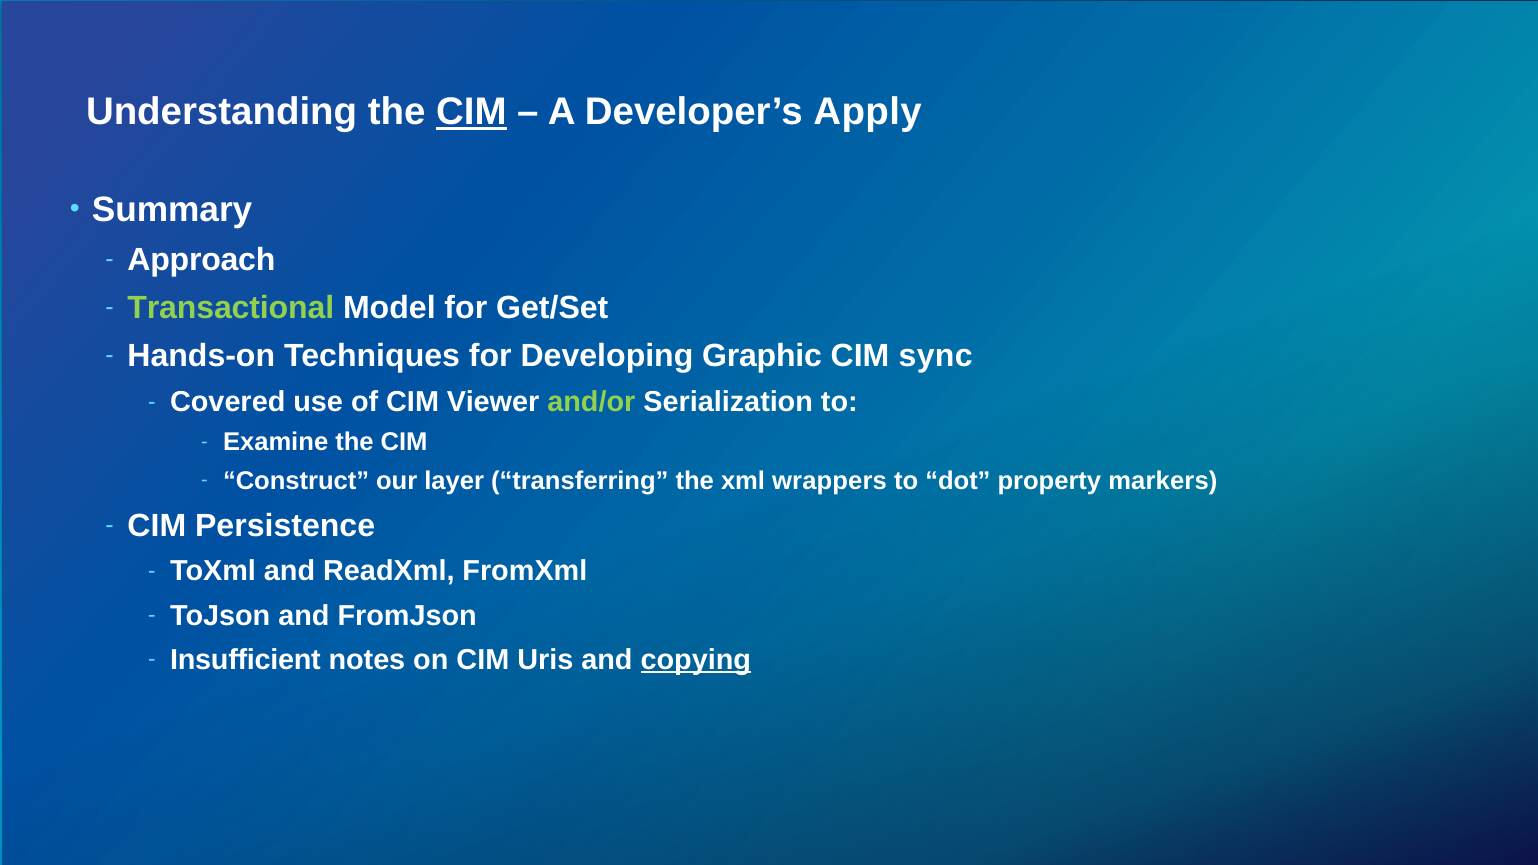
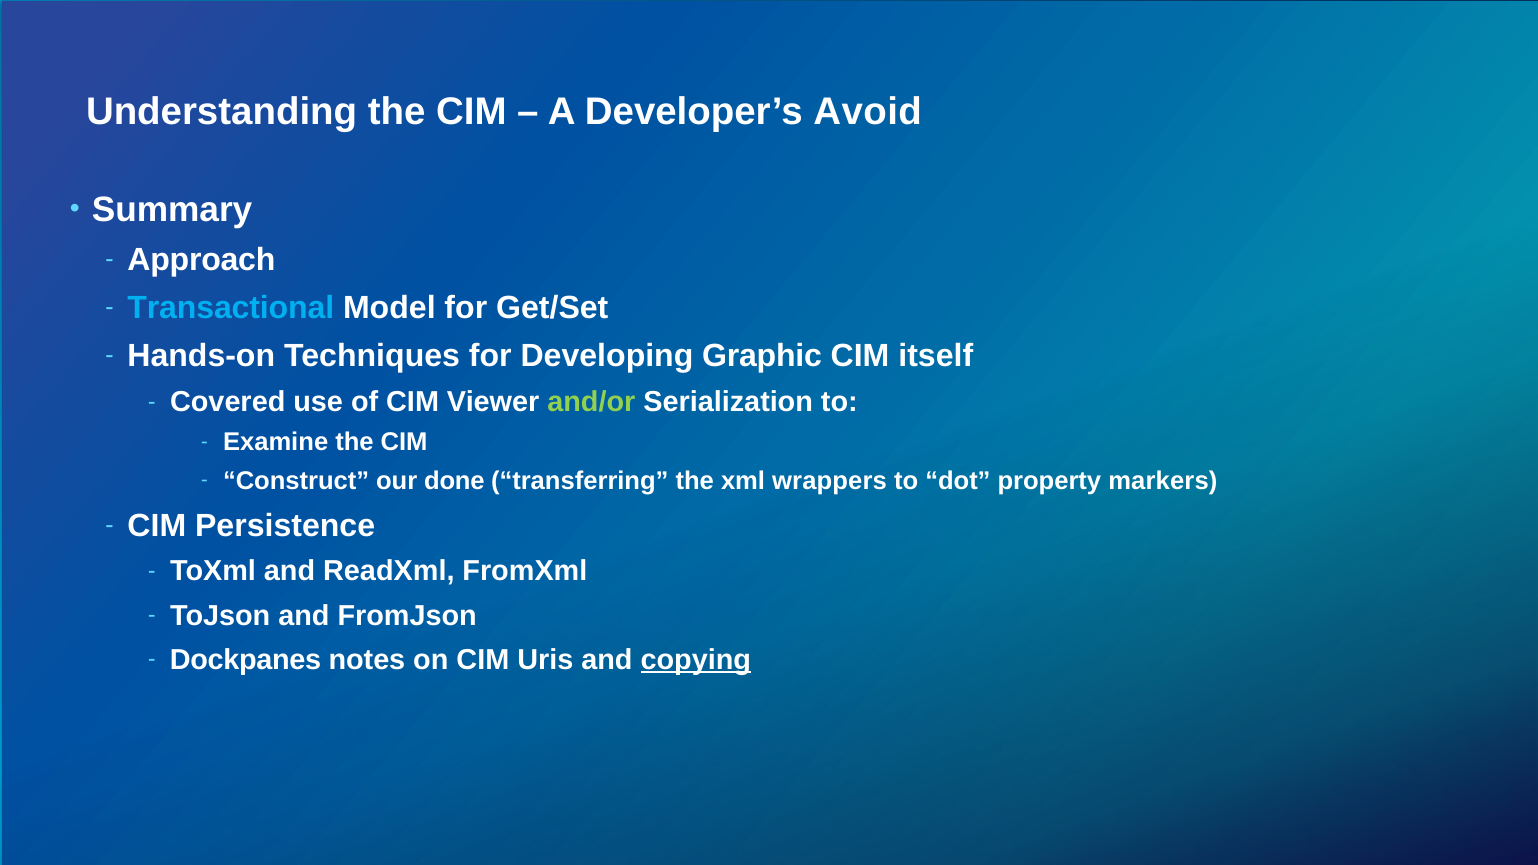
CIM underline: present -> none (471, 112)
Apply: Apply -> Avoid (868, 112)
Transactional colour: light green -> light blue (231, 308)
sync: sync -> itself (936, 356)
layer: layer -> done (454, 481)
Insufficient: Insufficient -> Dockpanes (245, 660)
